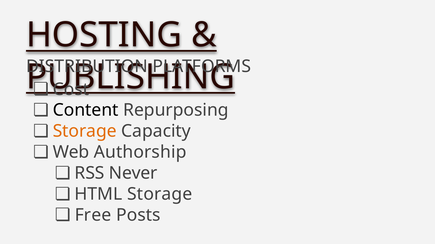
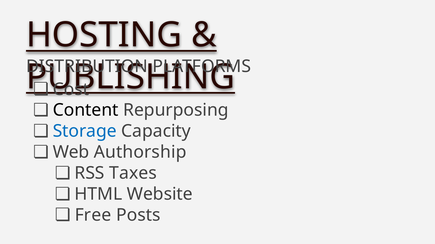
Storage colour: orange -> blue (85, 132)
Never: Never -> Taxes (133, 174)
HTML Storage: Storage -> Website (160, 195)
